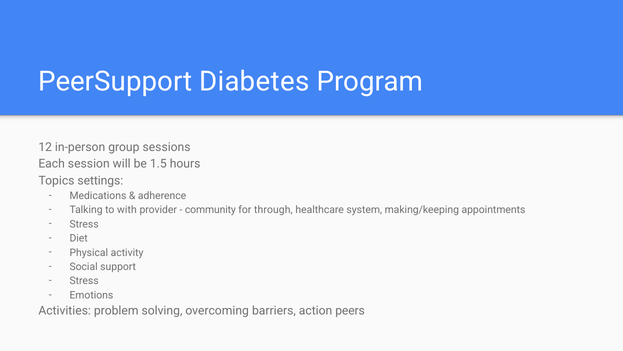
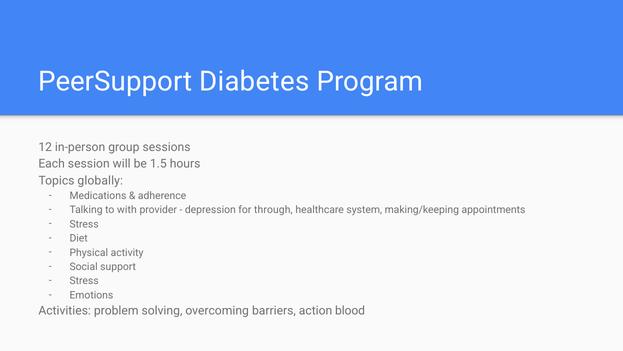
settings: settings -> globally (100, 180)
community: community -> depression (210, 210)
peers: peers -> blood (350, 310)
